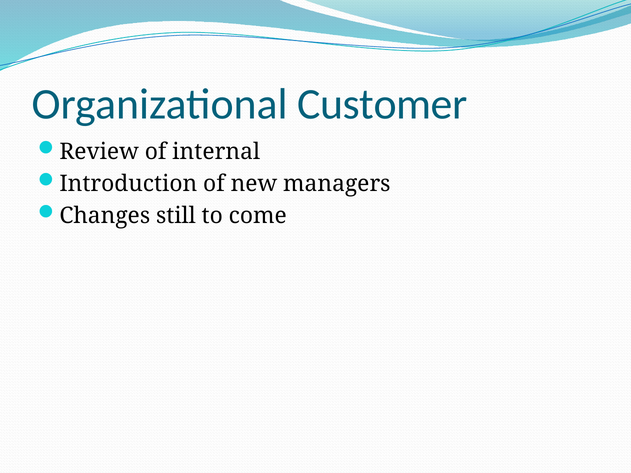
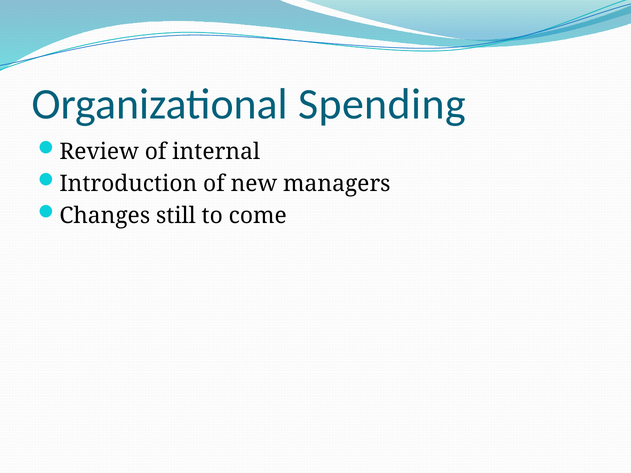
Customer: Customer -> Spending (382, 104)
